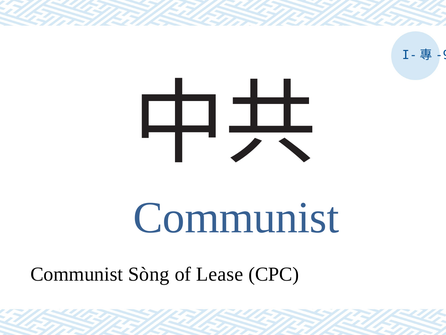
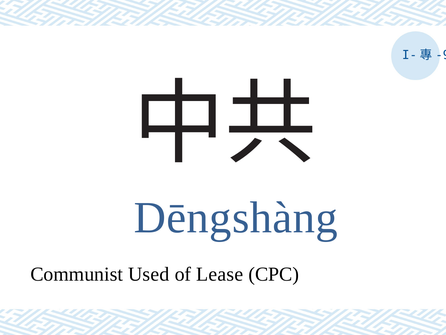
Communist: Communist -> Dēngshàng (236, 217)
Sòng: Sòng -> Used (149, 274)
